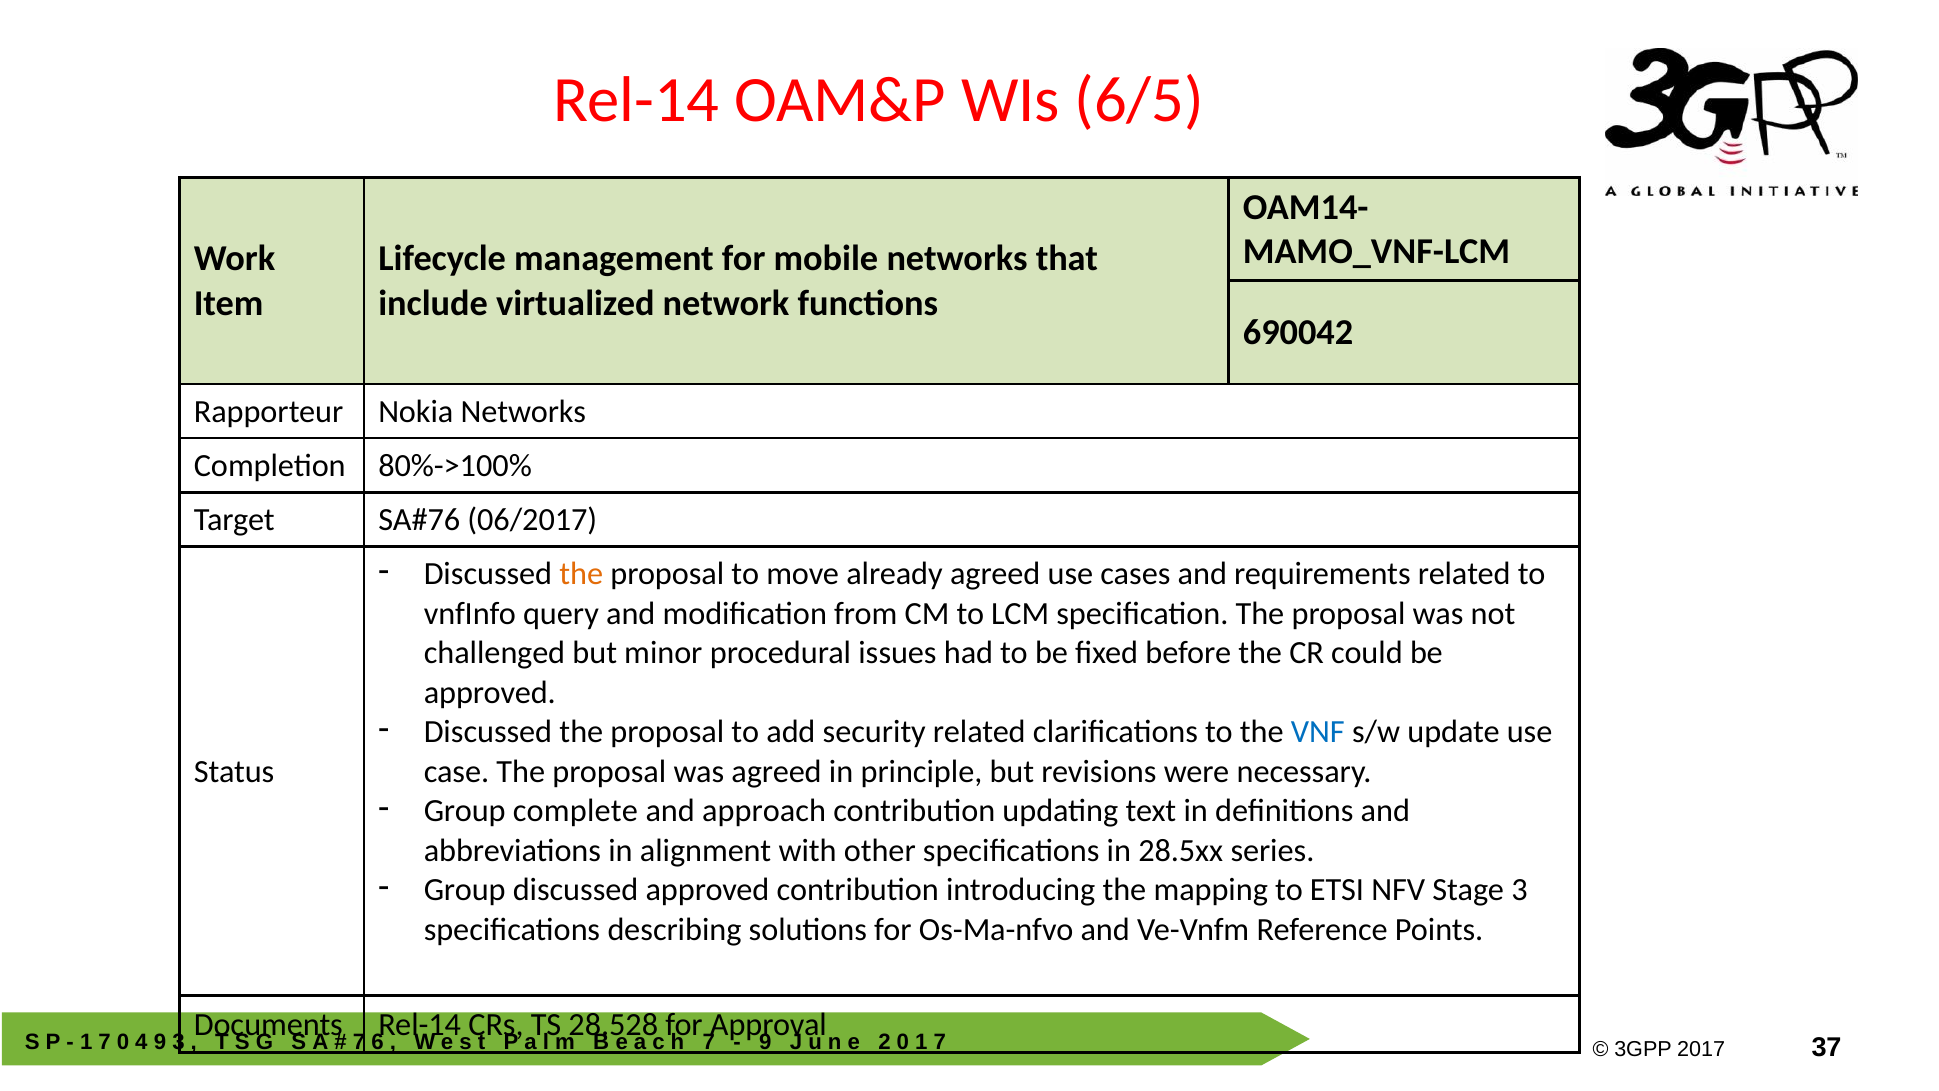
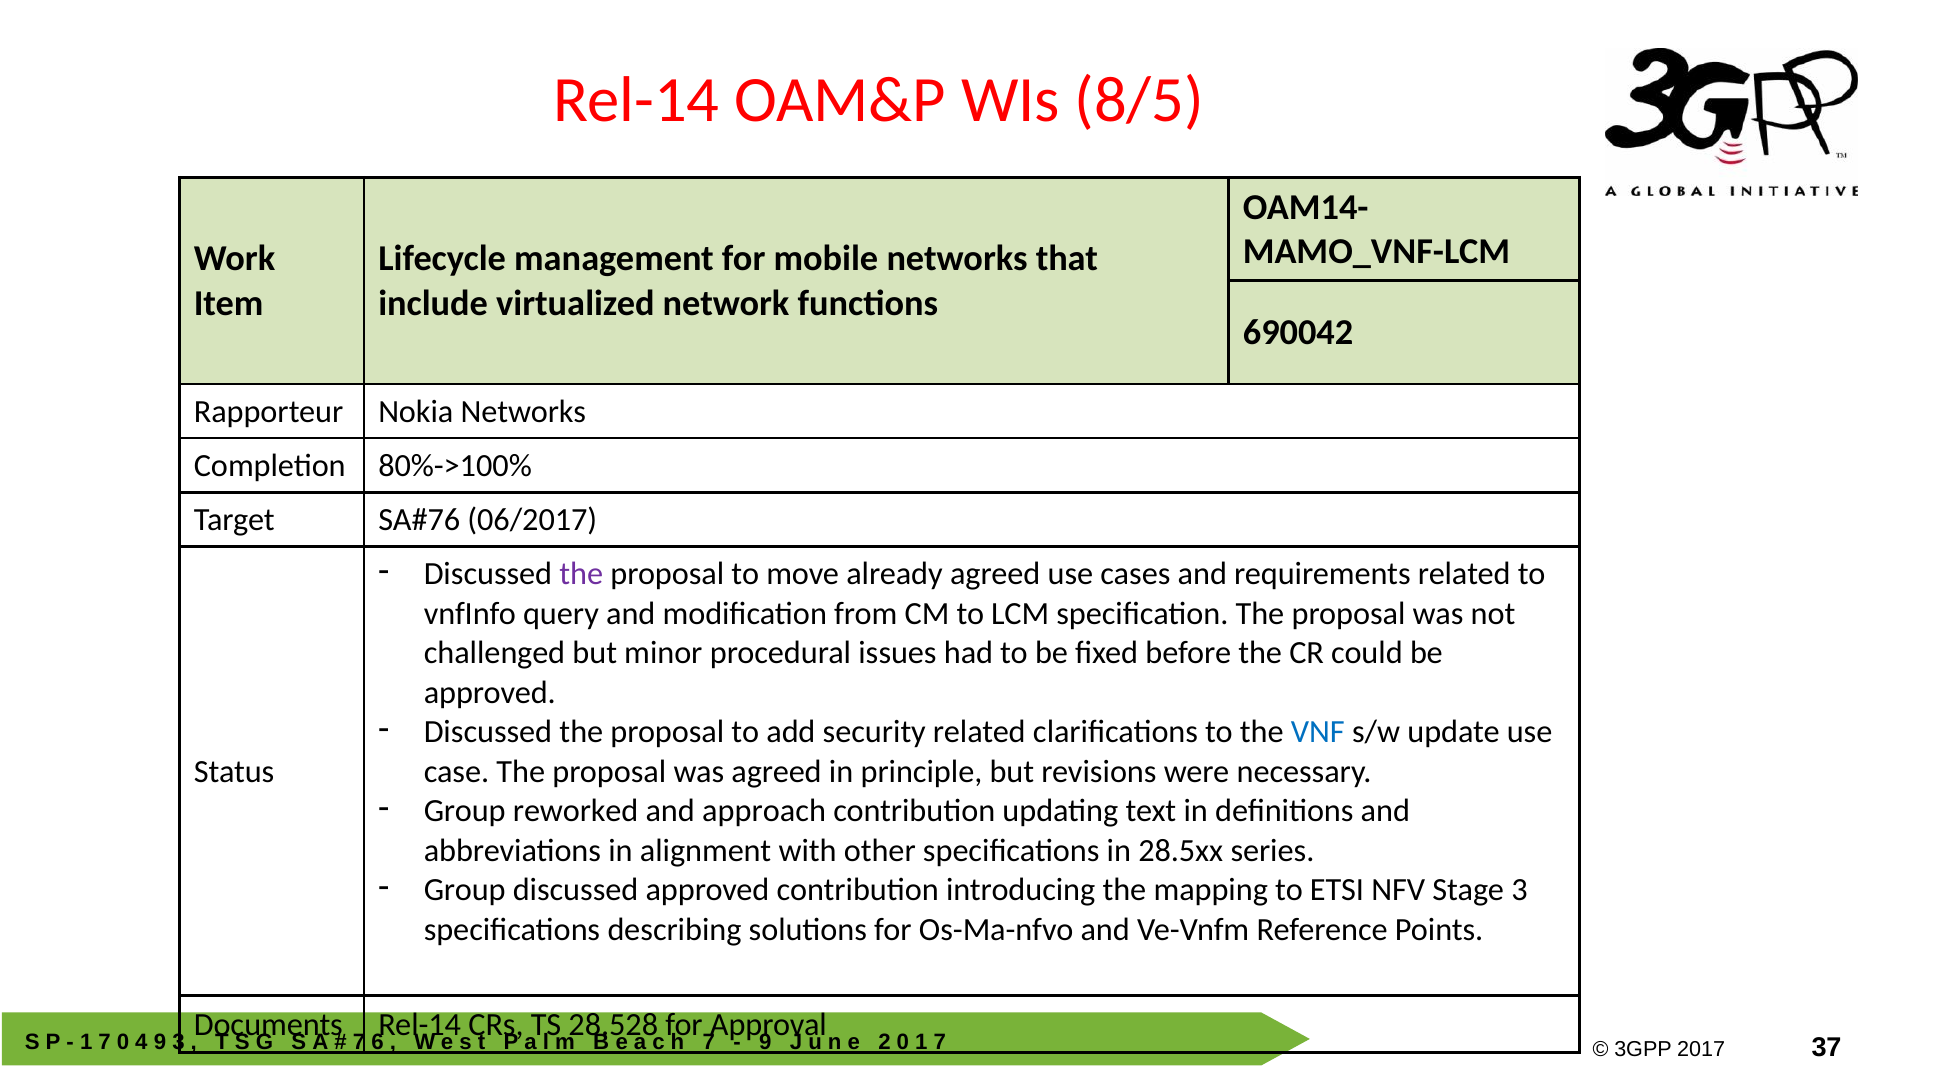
6/5: 6/5 -> 8/5 (1139, 100)
the colour: orange -> purple (581, 574)
complete: complete -> reworked (576, 811)
